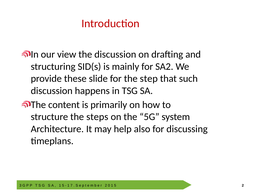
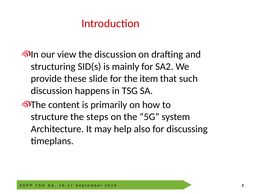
step: step -> item (149, 79)
